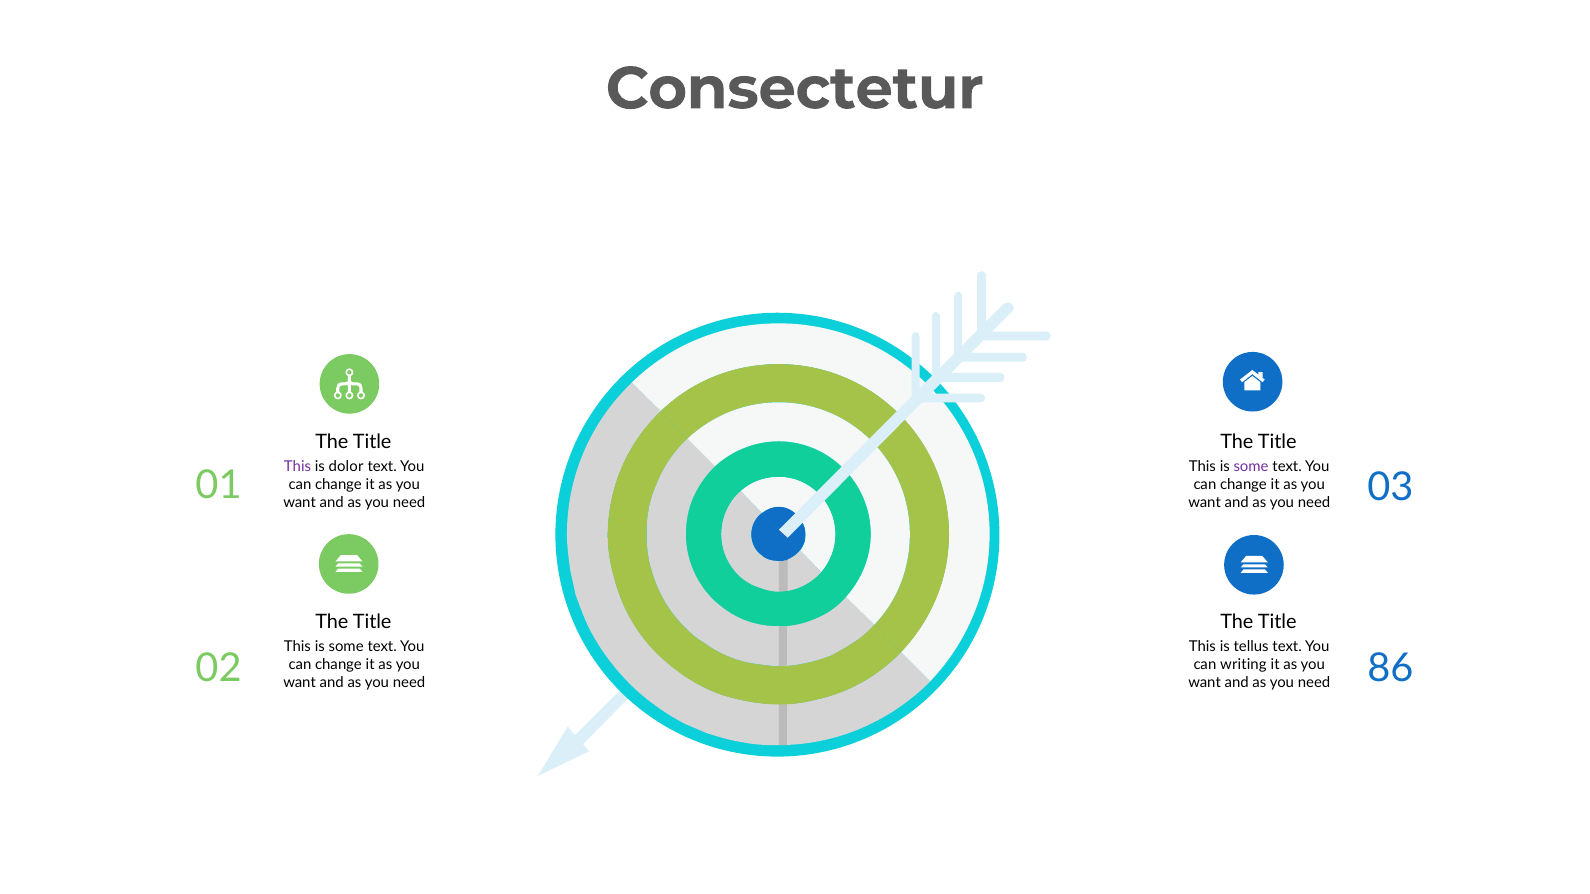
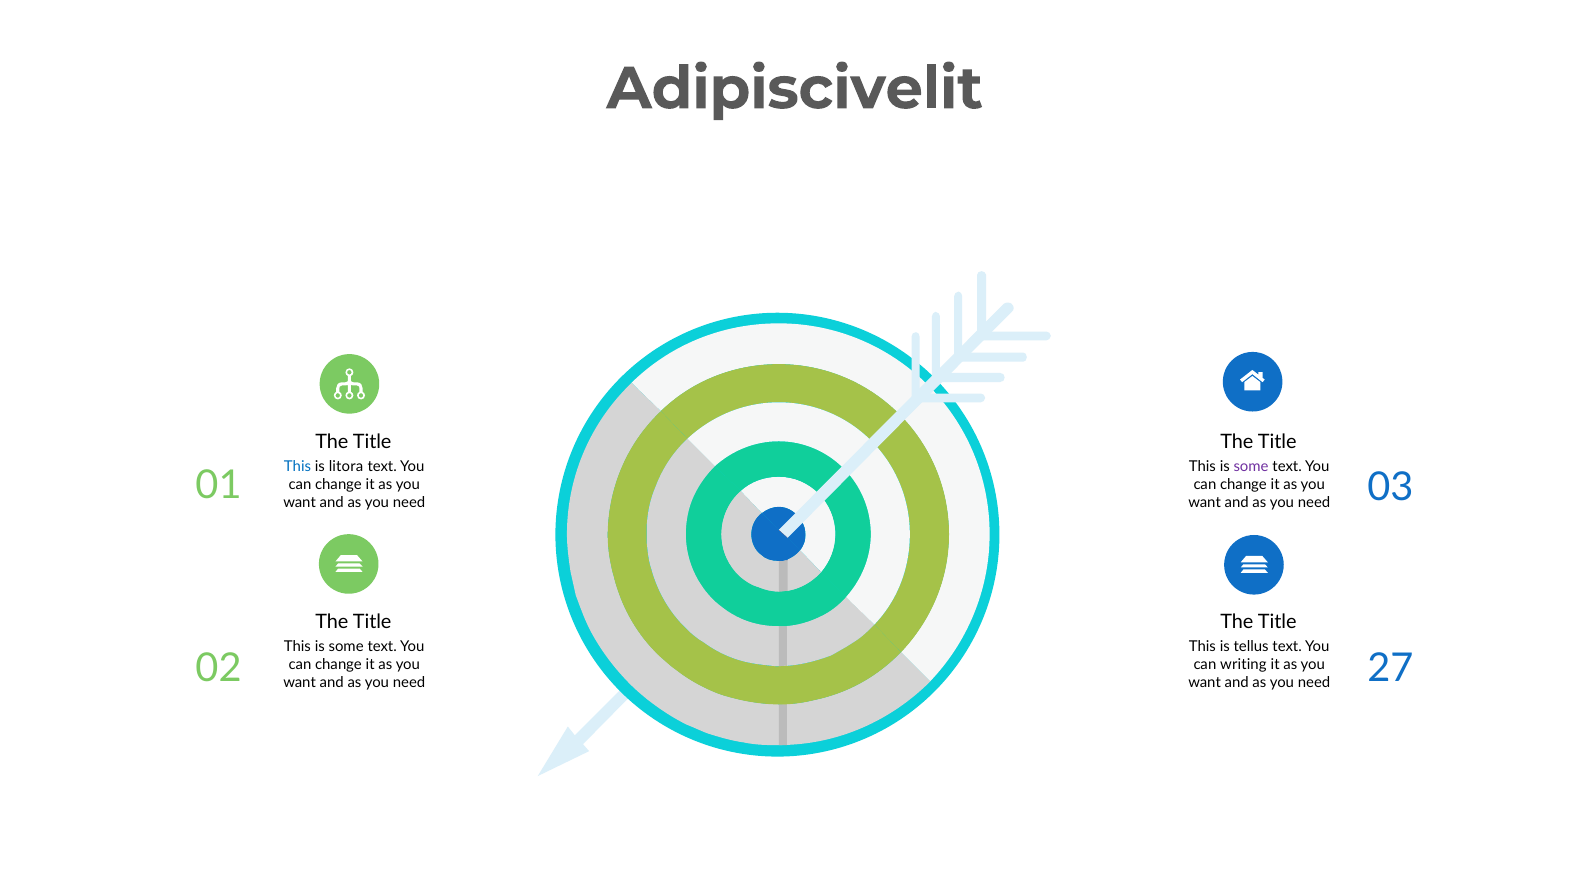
Consectetur: Consectetur -> Adipiscivelit (795, 89)
This colour: purple -> blue (297, 467)
dolor: dolor -> litora (346, 467)
86: 86 -> 27 (1390, 669)
